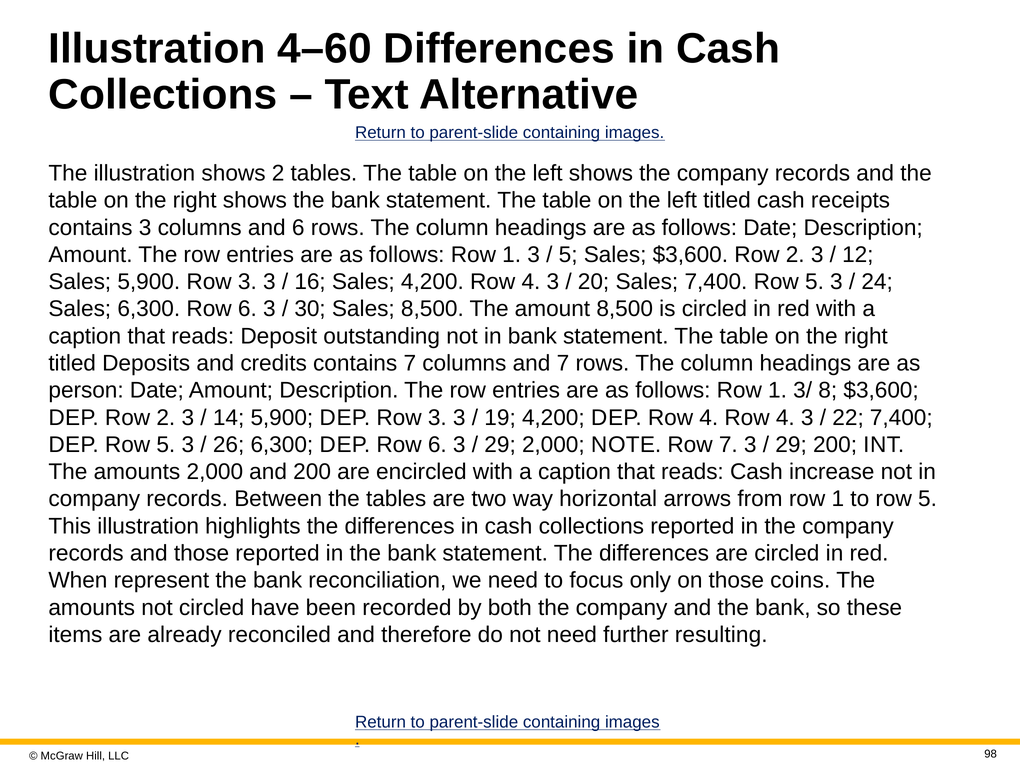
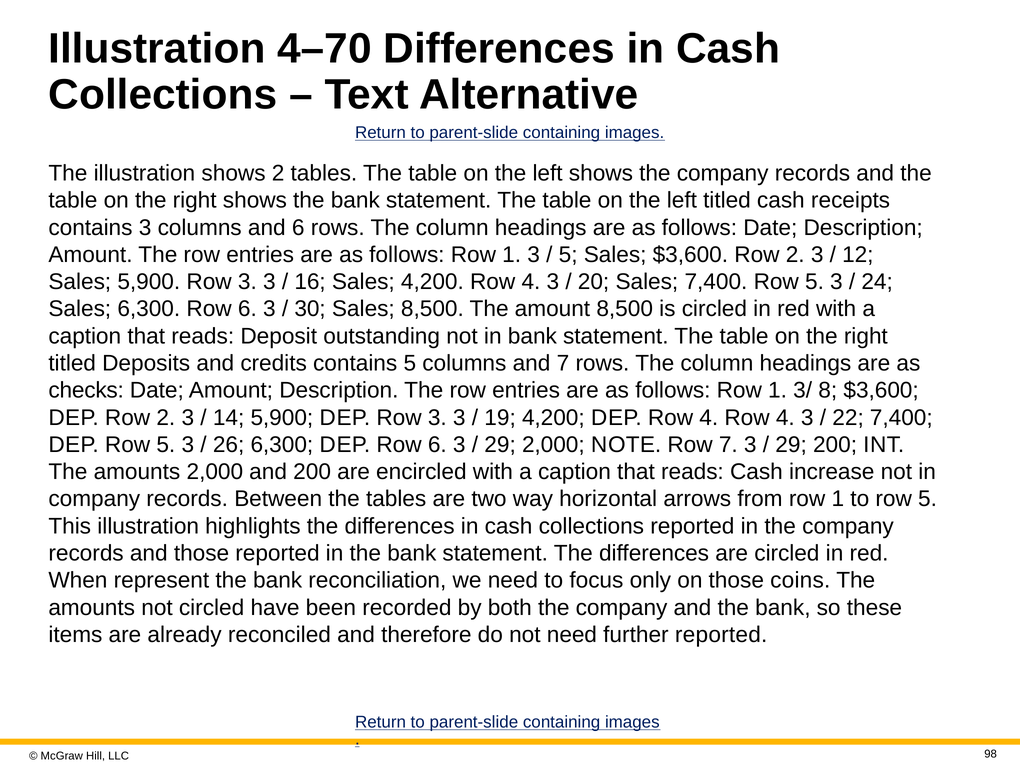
4–60: 4–60 -> 4–70 (324, 49)
contains 7: 7 -> 5 (410, 363)
person: person -> checks (86, 390)
further resulting: resulting -> reported (721, 635)
